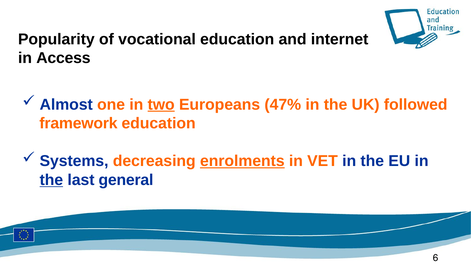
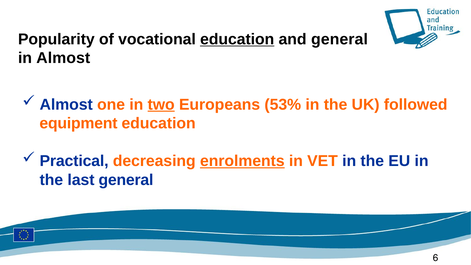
education underline: none -> present (237, 39)
and internet: internet -> general (340, 39)
in Access: Access -> Almost (63, 58)
47%: 47% -> 53% (283, 105)
framework: framework -> equipment (78, 123)
Systems: Systems -> Practical (74, 161)
the underline: present -> none (51, 180)
